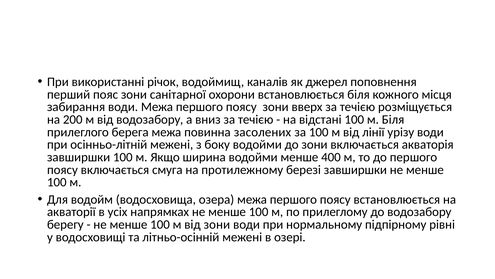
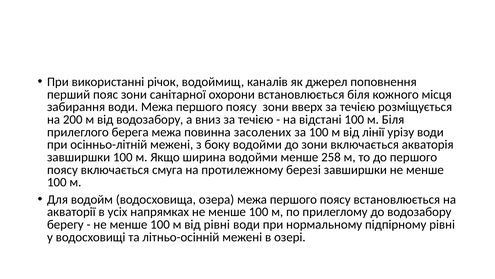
400: 400 -> 258 (331, 157)
від зони: зони -> рівні (217, 224)
